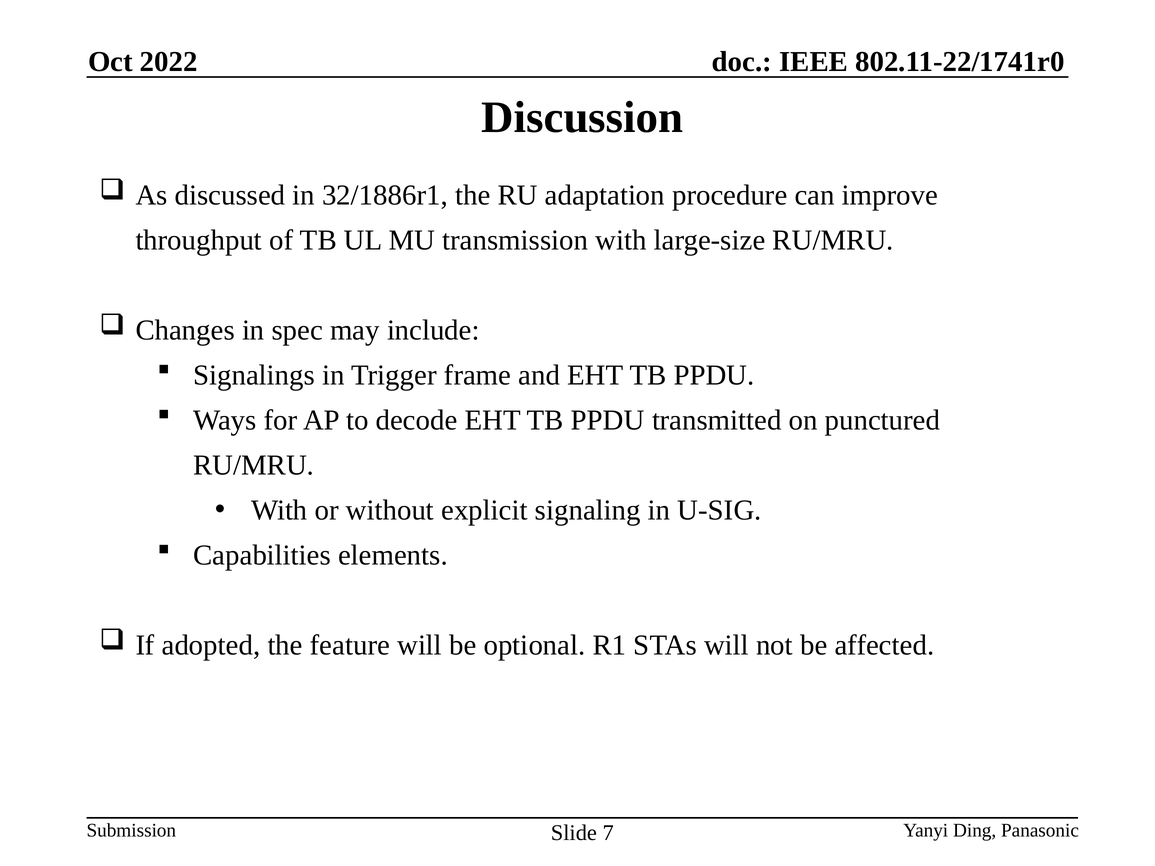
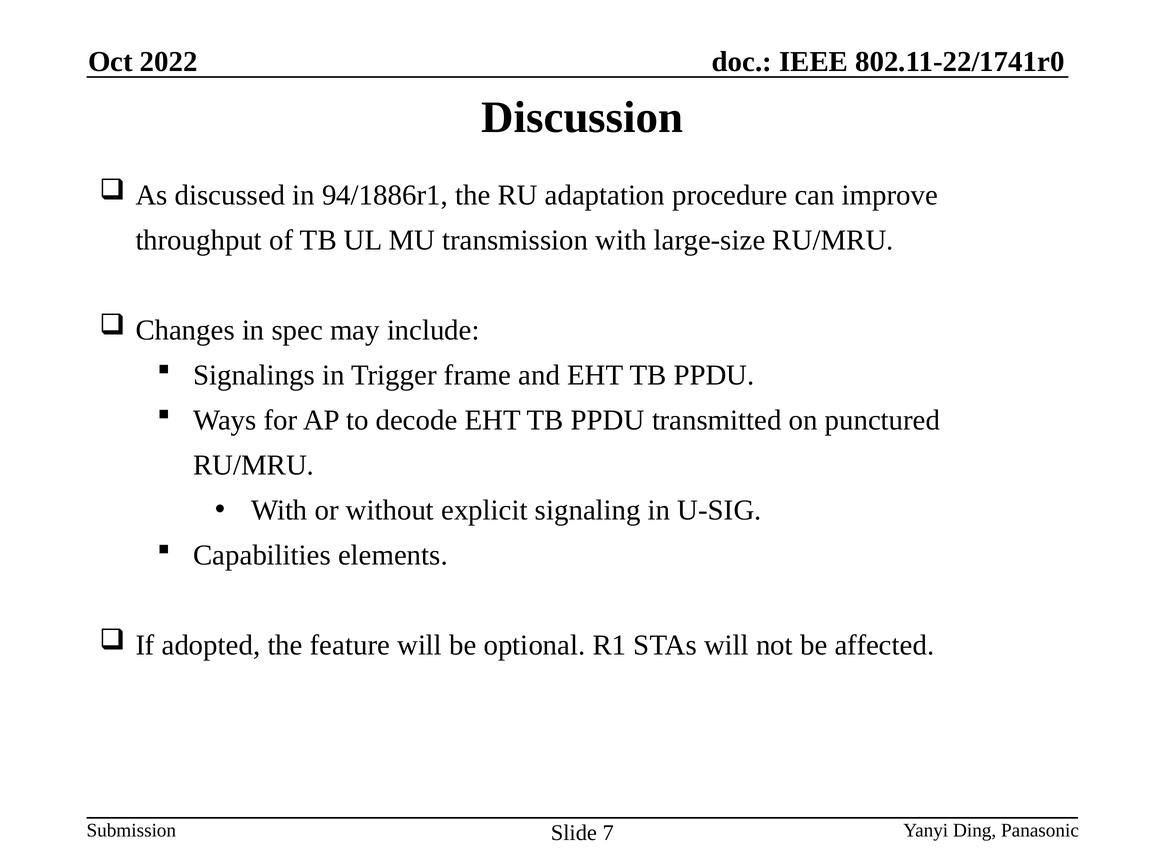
32/1886r1: 32/1886r1 -> 94/1886r1 (385, 195)
